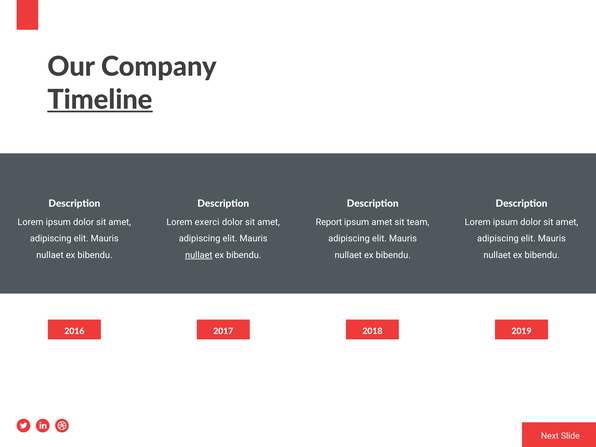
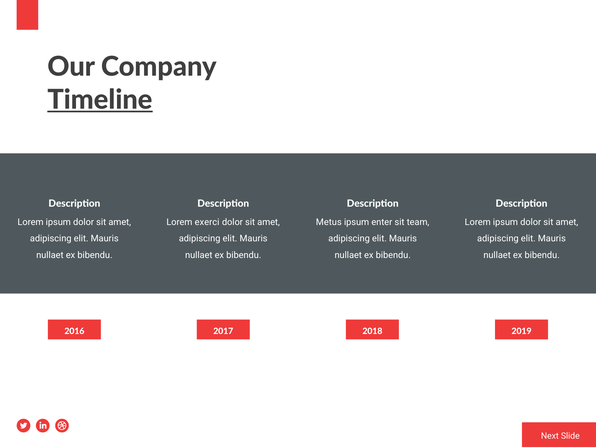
Report: Report -> Metus (329, 222)
ipsum amet: amet -> enter (382, 222)
nullaet underline: present -> none (199, 255)
